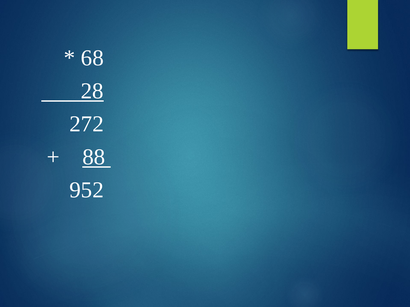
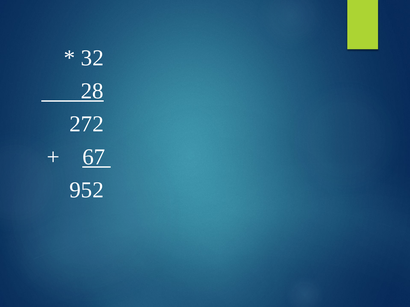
68: 68 -> 32 (92, 58)
88: 88 -> 67 (94, 157)
